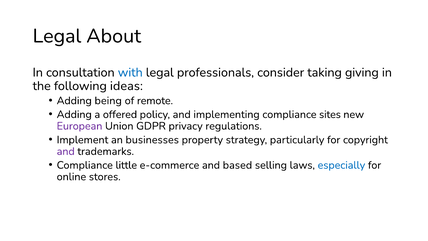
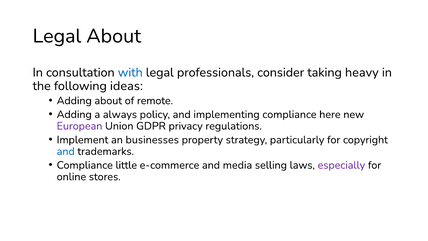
giving: giving -> heavy (362, 72)
Adding being: being -> about (108, 101)
offered: offered -> always (120, 114)
sites: sites -> here (330, 114)
and colour: purple -> blue (66, 151)
based: based -> media (237, 165)
especially colour: blue -> purple (341, 165)
